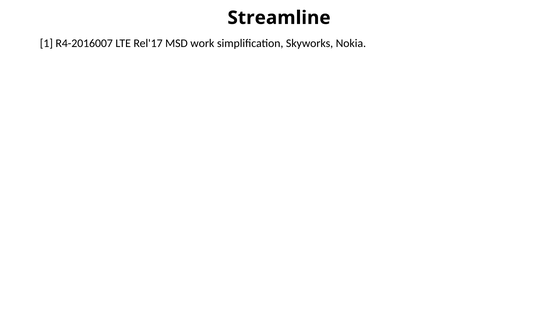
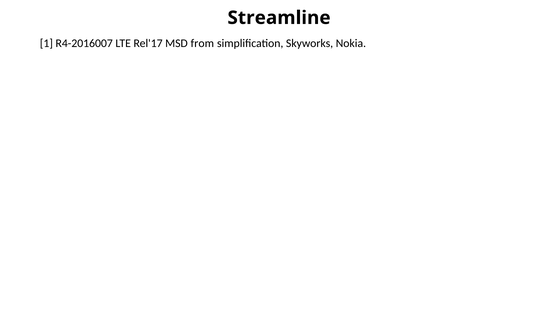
work: work -> from (202, 43)
